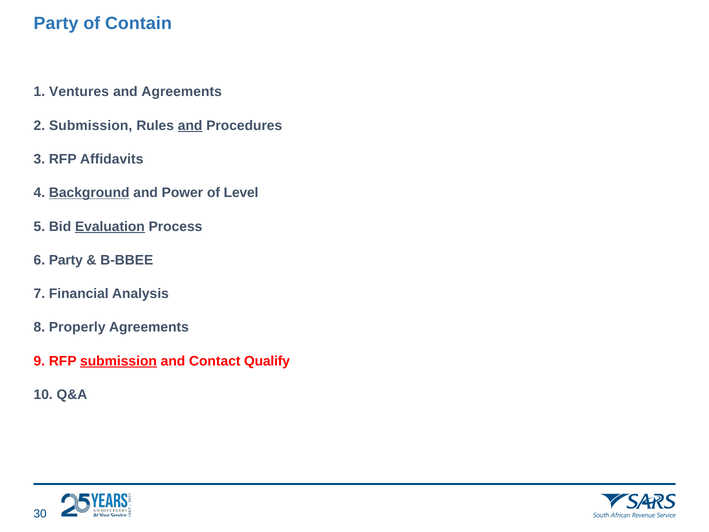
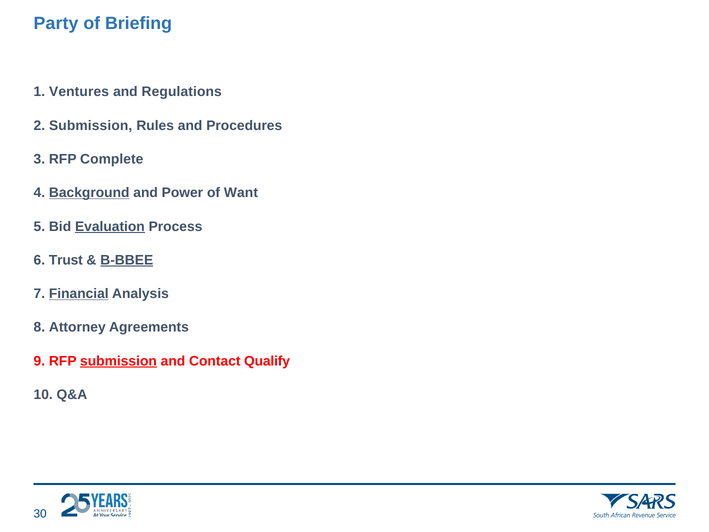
Contain: Contain -> Briefing (138, 24)
and Agreements: Agreements -> Regulations (182, 92)
and underline: present -> none (190, 125)
Affidavits: Affidavits -> Complete (112, 159)
Level: Level -> Want (241, 193)
6 Party: Party -> Trust (66, 260)
B-BBEE underline: none -> present (127, 260)
Financial underline: none -> present (79, 294)
Properly: Properly -> Attorney (77, 327)
